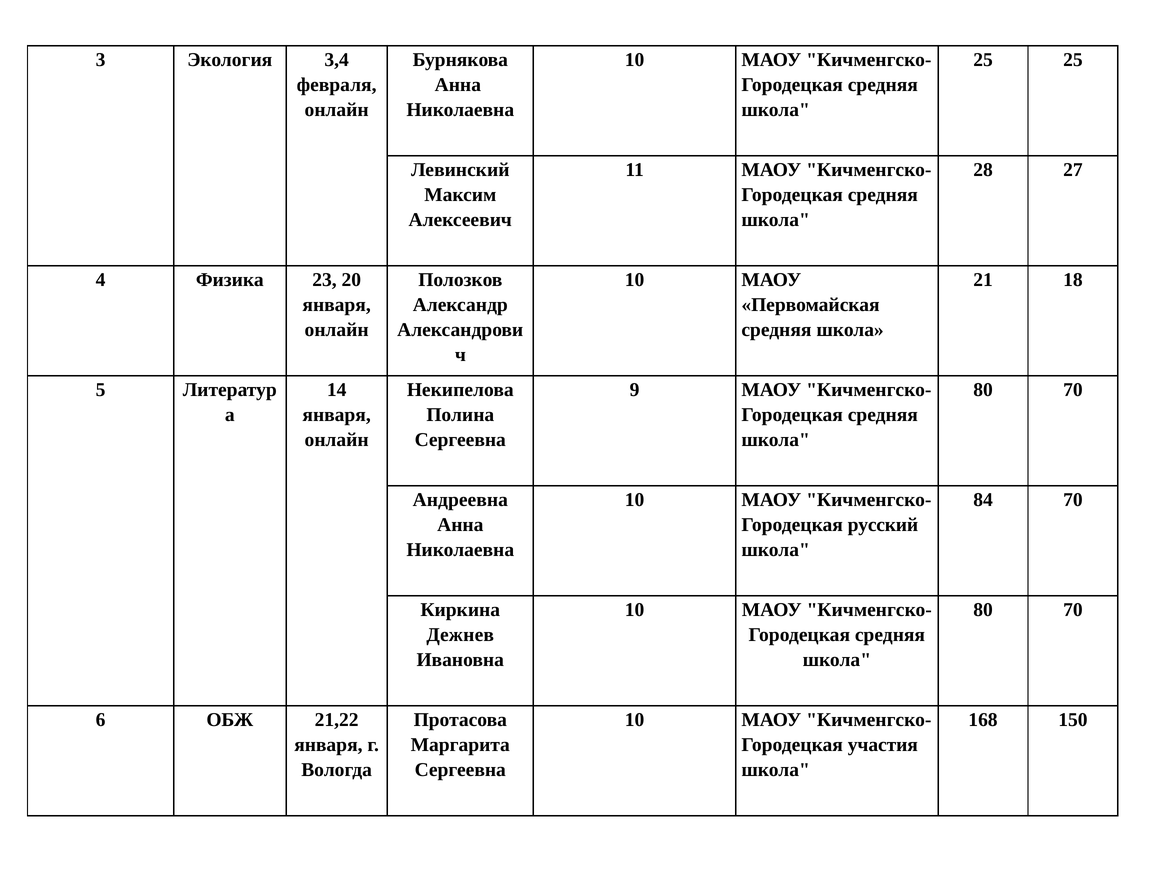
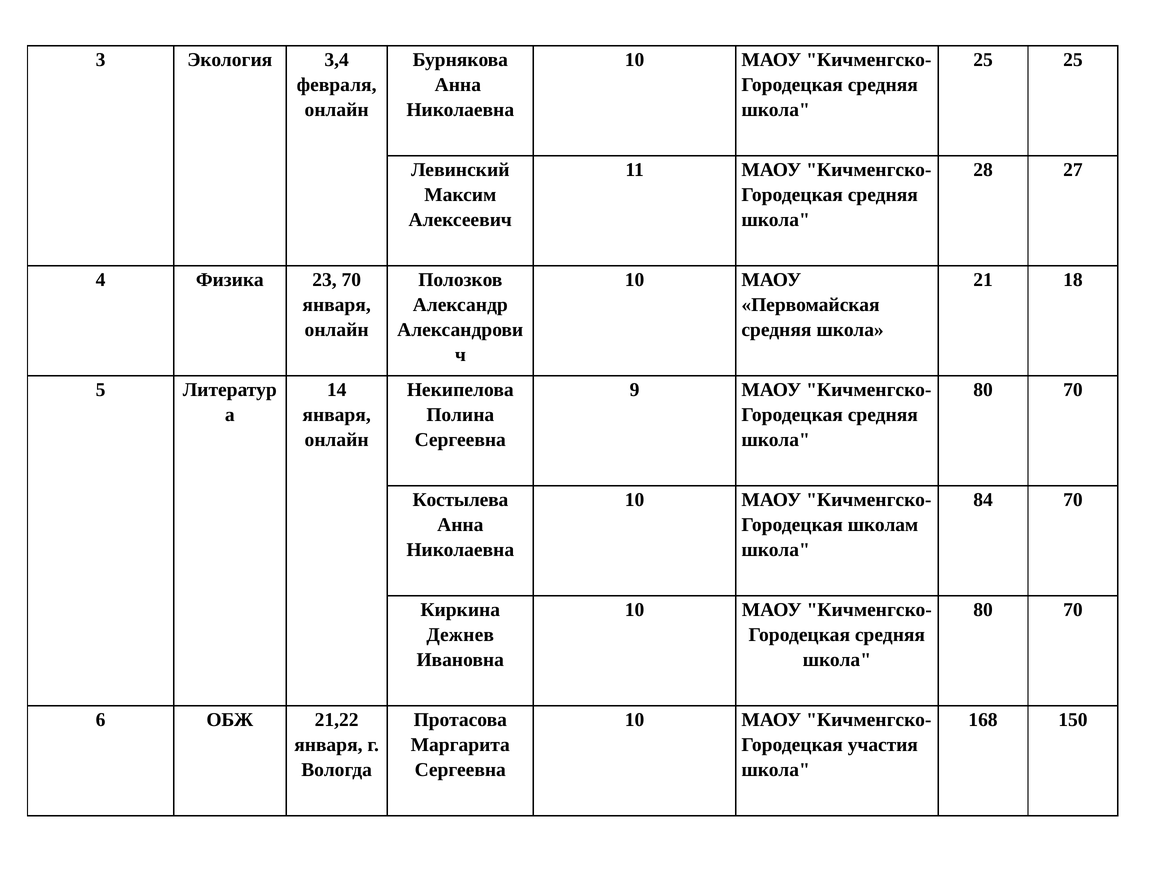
23 20: 20 -> 70 (351, 280)
Андреевна: Андреевна -> Костылева (460, 500)
русский: русский -> школам (883, 525)
